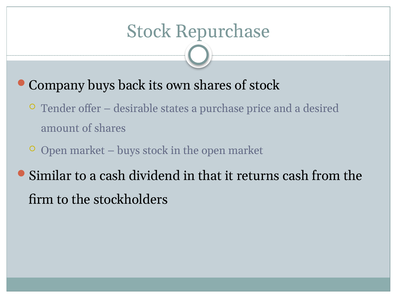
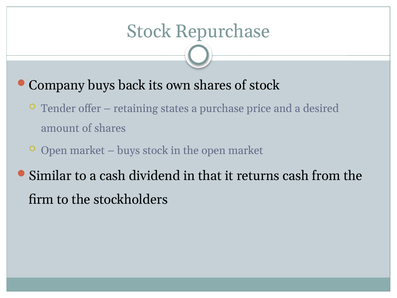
desirable: desirable -> retaining (136, 108)
